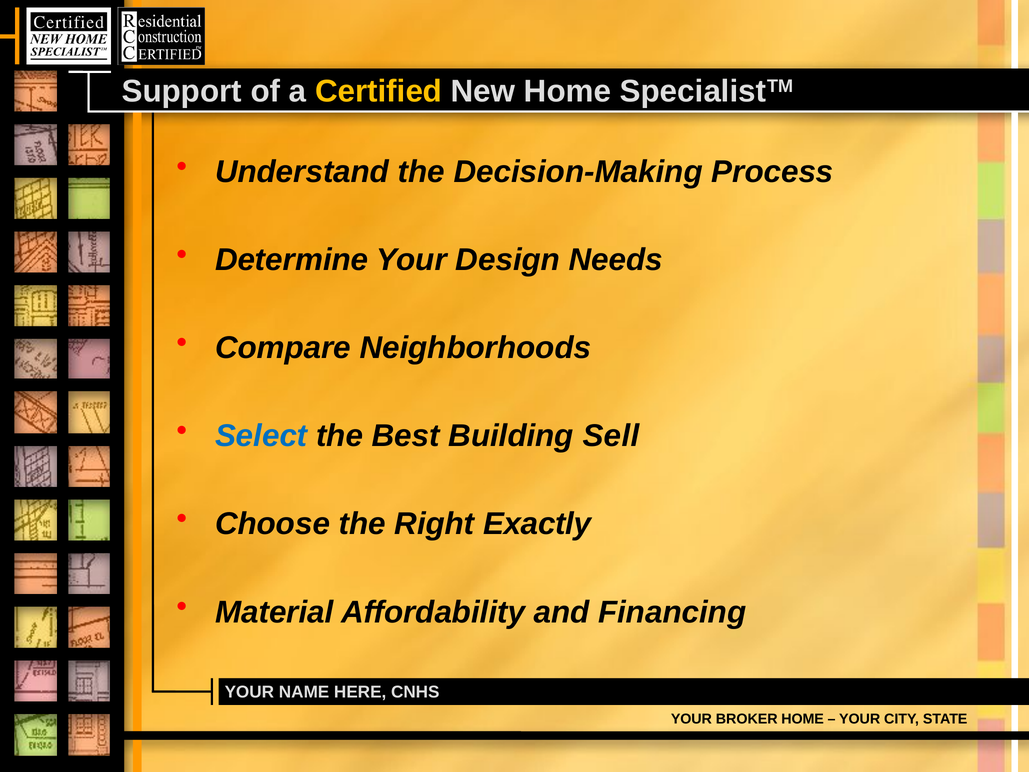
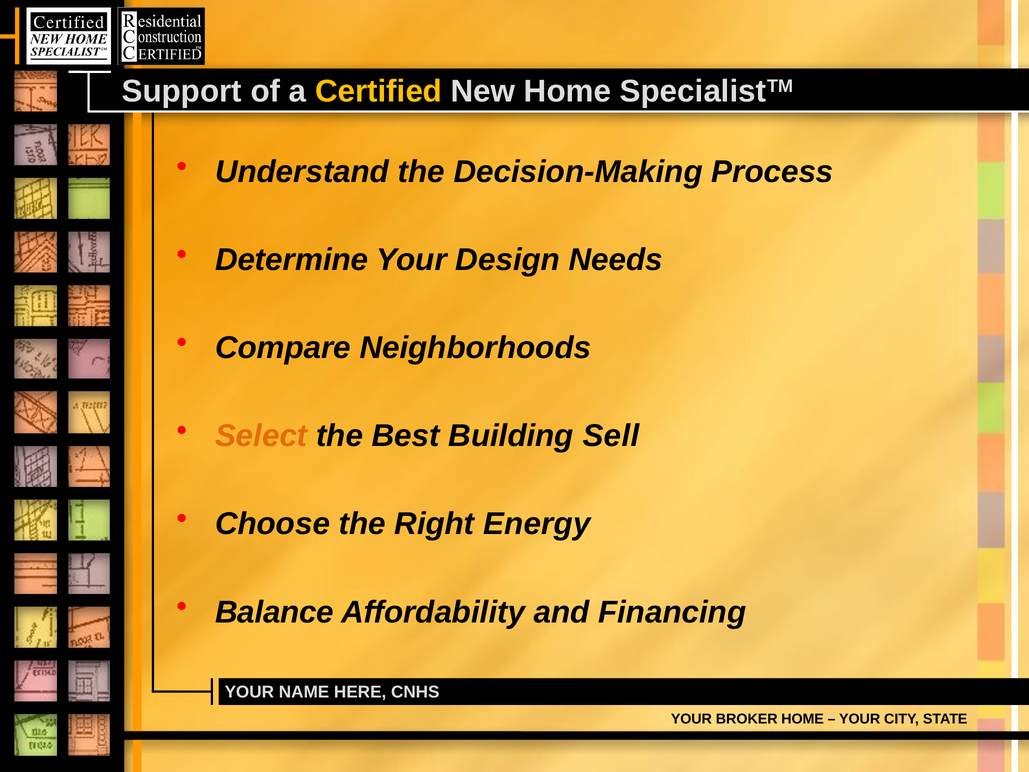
Select colour: blue -> orange (261, 436)
Exactly: Exactly -> Energy (537, 524)
Material: Material -> Balance (274, 612)
